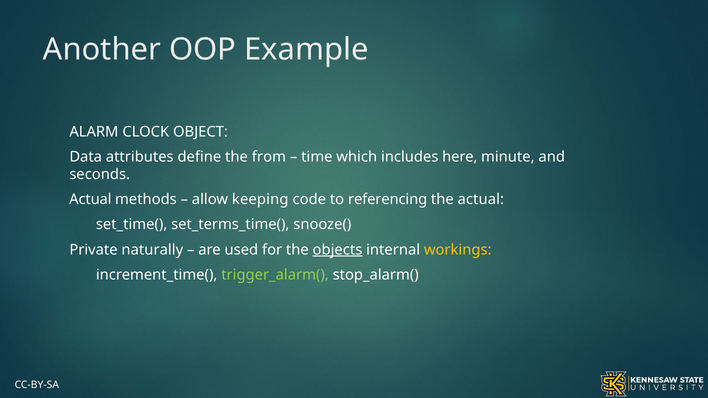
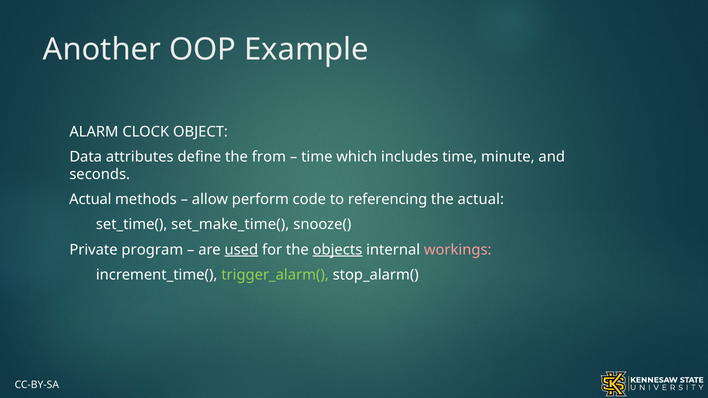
includes here: here -> time (460, 157)
keeping: keeping -> perform (260, 200)
set_terms_time(: set_terms_time( -> set_make_time( (230, 225)
naturally: naturally -> program (152, 250)
used underline: none -> present (241, 250)
workings colour: yellow -> pink (458, 250)
